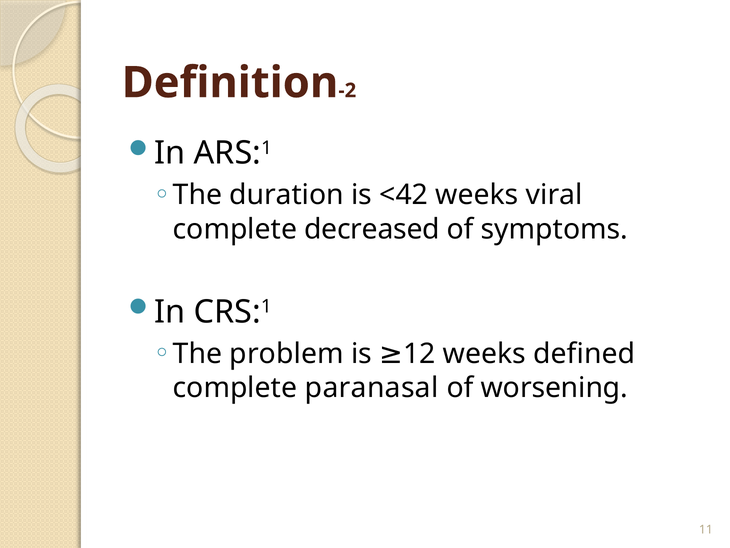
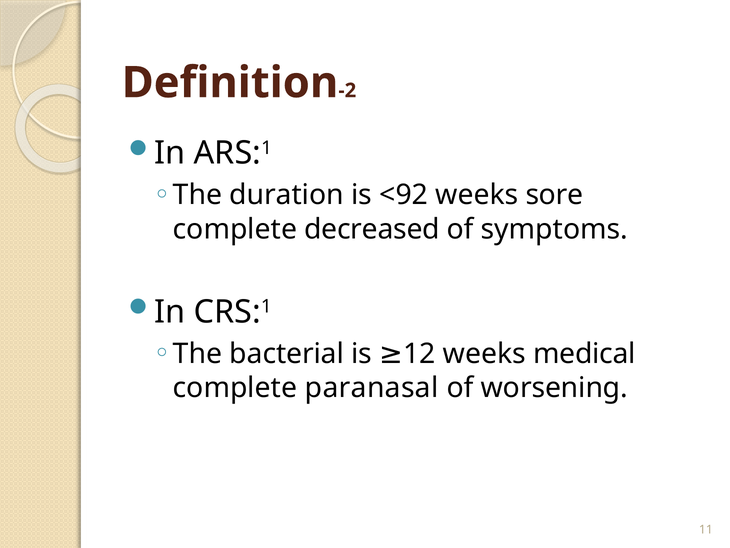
<42: <42 -> <92 (404, 195)
viral: viral -> sore (554, 195)
problem: problem -> bacterial (287, 353)
defined: defined -> medical (584, 353)
